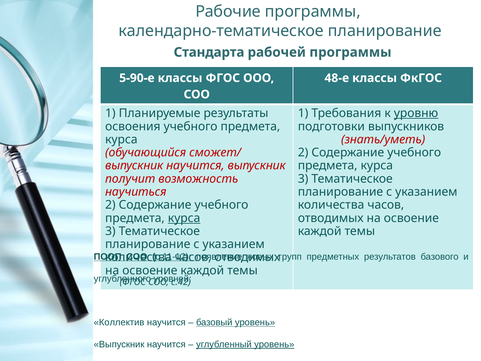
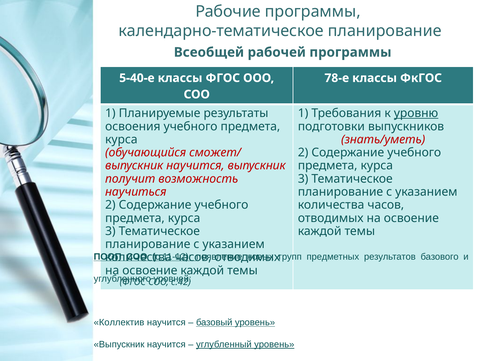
Стандарта: Стандарта -> Всеобщей (209, 52)
5-90-е: 5-90-е -> 5-40-е (137, 78)
48-е: 48-е -> 78-е (337, 78)
курса underline: present -> none (184, 218)
